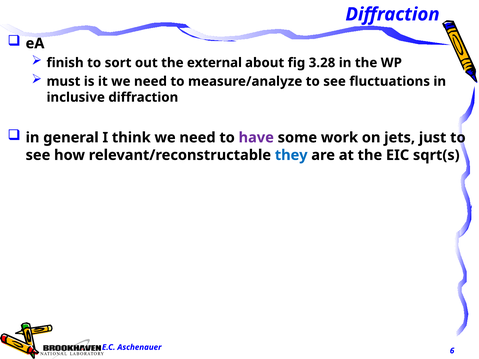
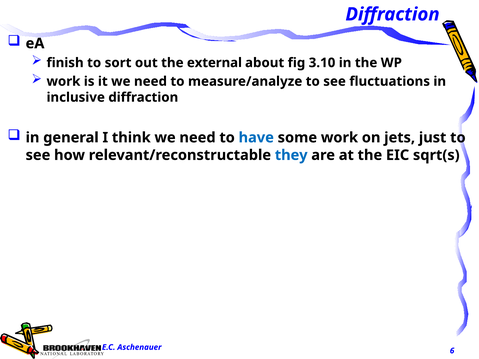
3.28: 3.28 -> 3.10 (322, 63)
must: must -> work (63, 81)
have colour: purple -> blue (256, 138)
